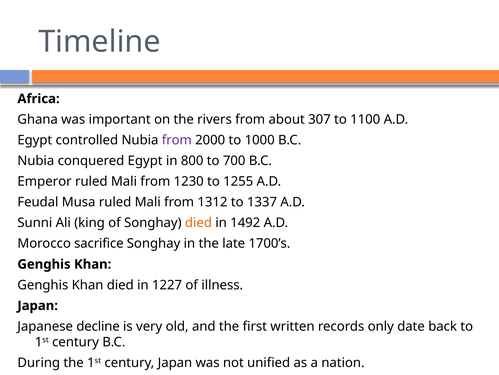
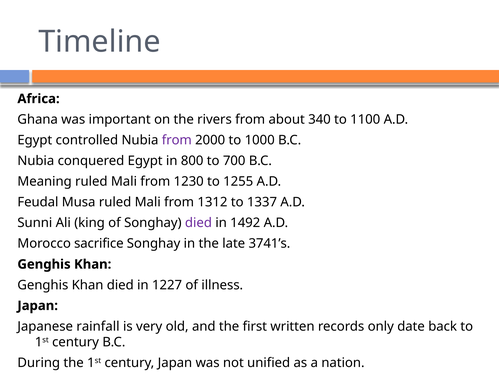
307: 307 -> 340 (319, 119)
Emperor: Emperor -> Meaning (45, 181)
died colour: orange -> purple (198, 222)
1700’s: 1700’s -> 3741’s (269, 243)
decline: decline -> rainfall (98, 326)
